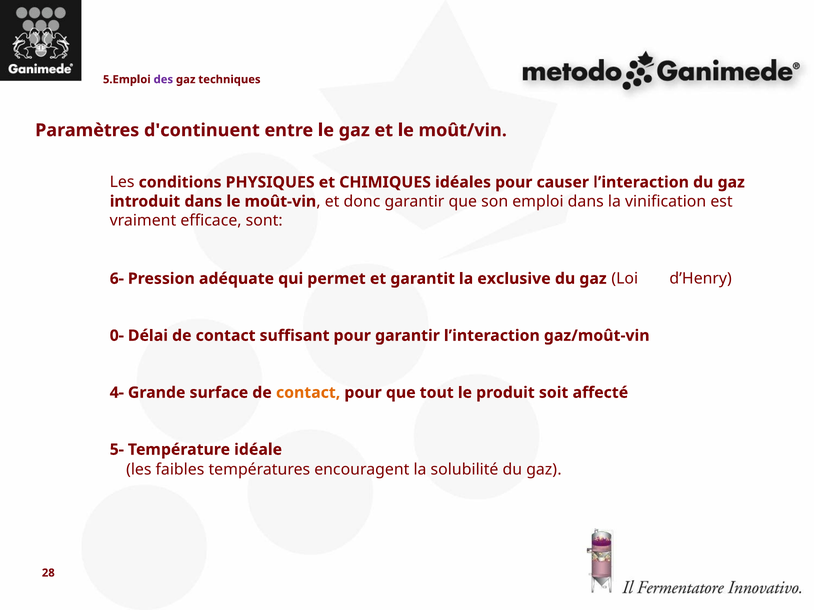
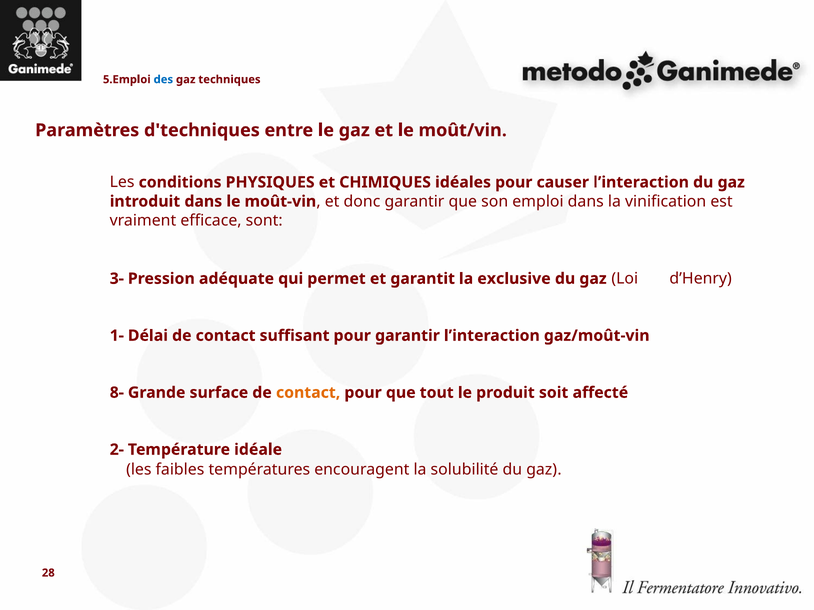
des colour: purple -> blue (163, 80)
d'continuent: d'continuent -> d'techniques (202, 130)
6-: 6- -> 3- (117, 279)
0-: 0- -> 1- (117, 336)
4-: 4- -> 8- (117, 393)
5-: 5- -> 2- (117, 450)
